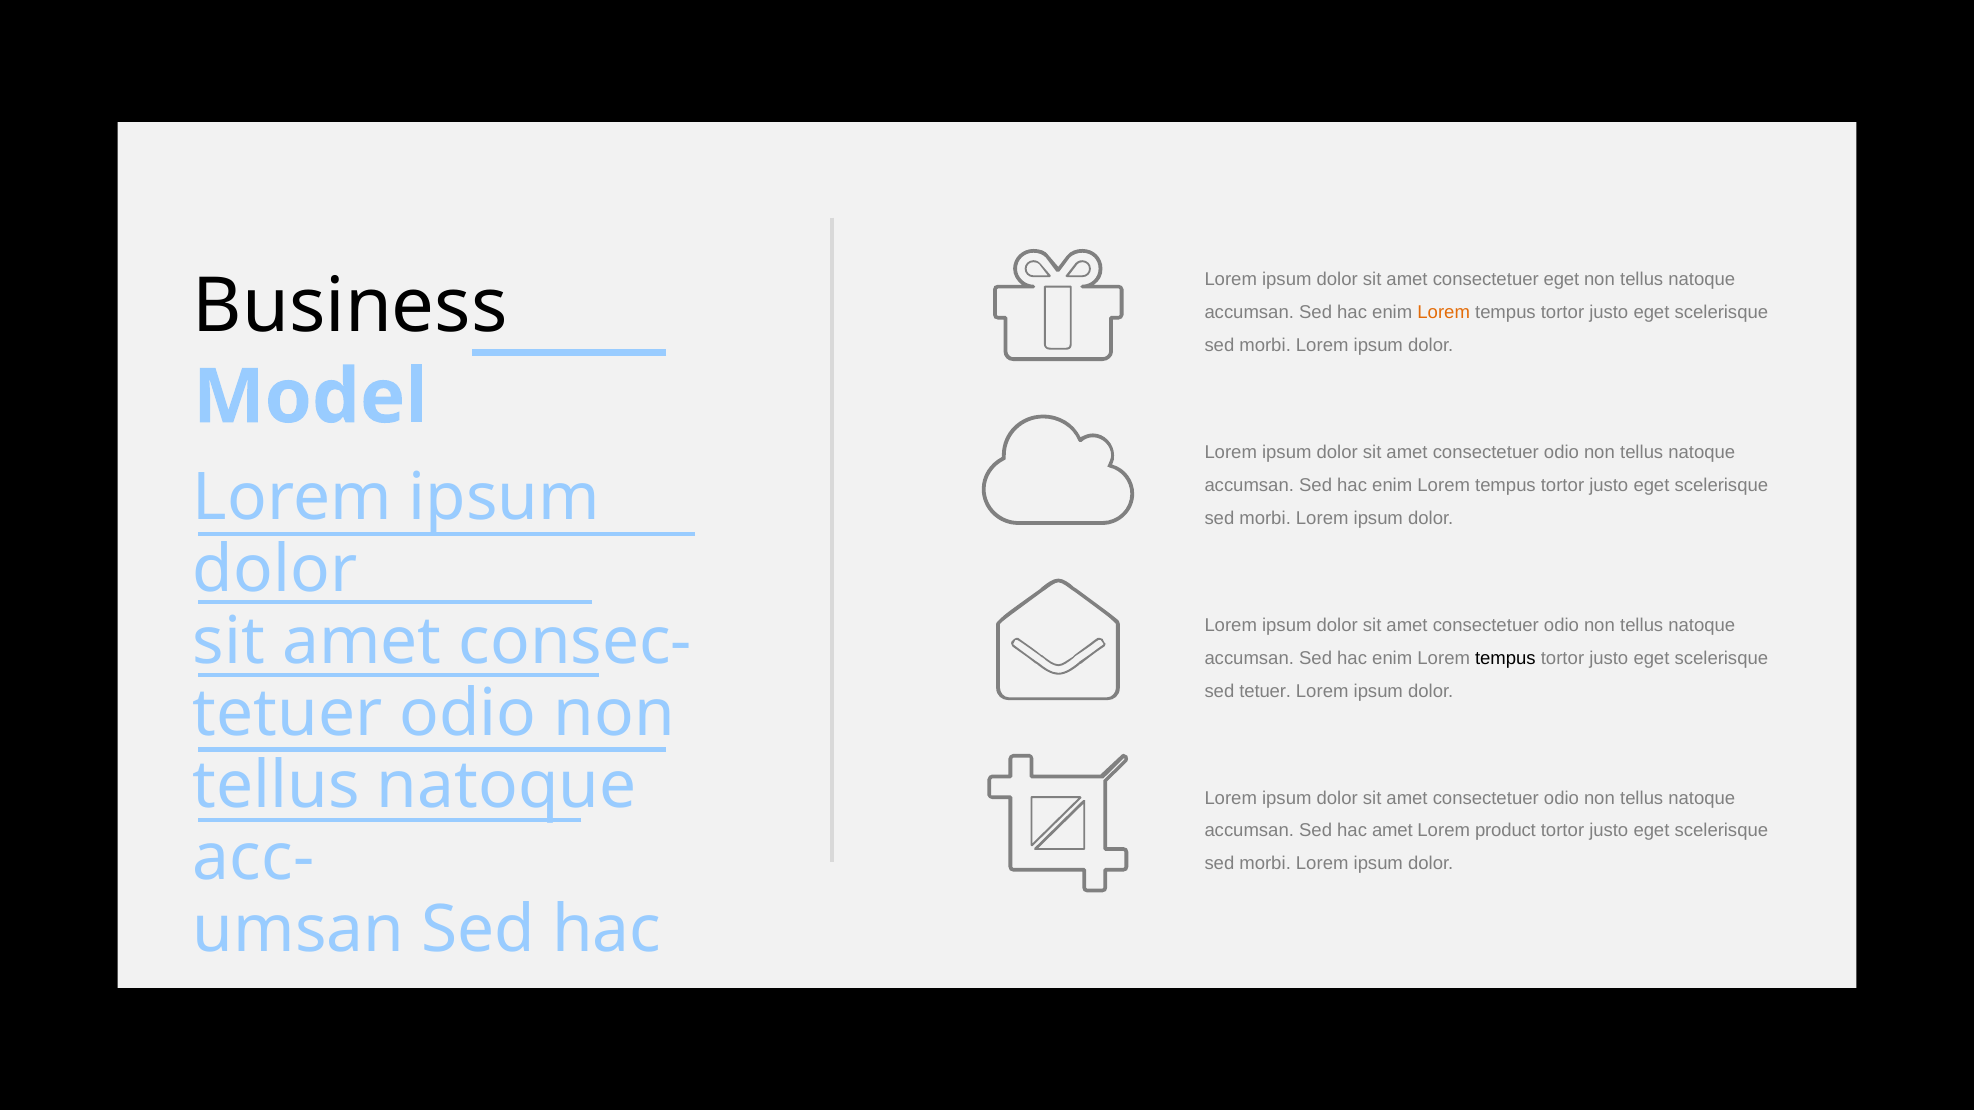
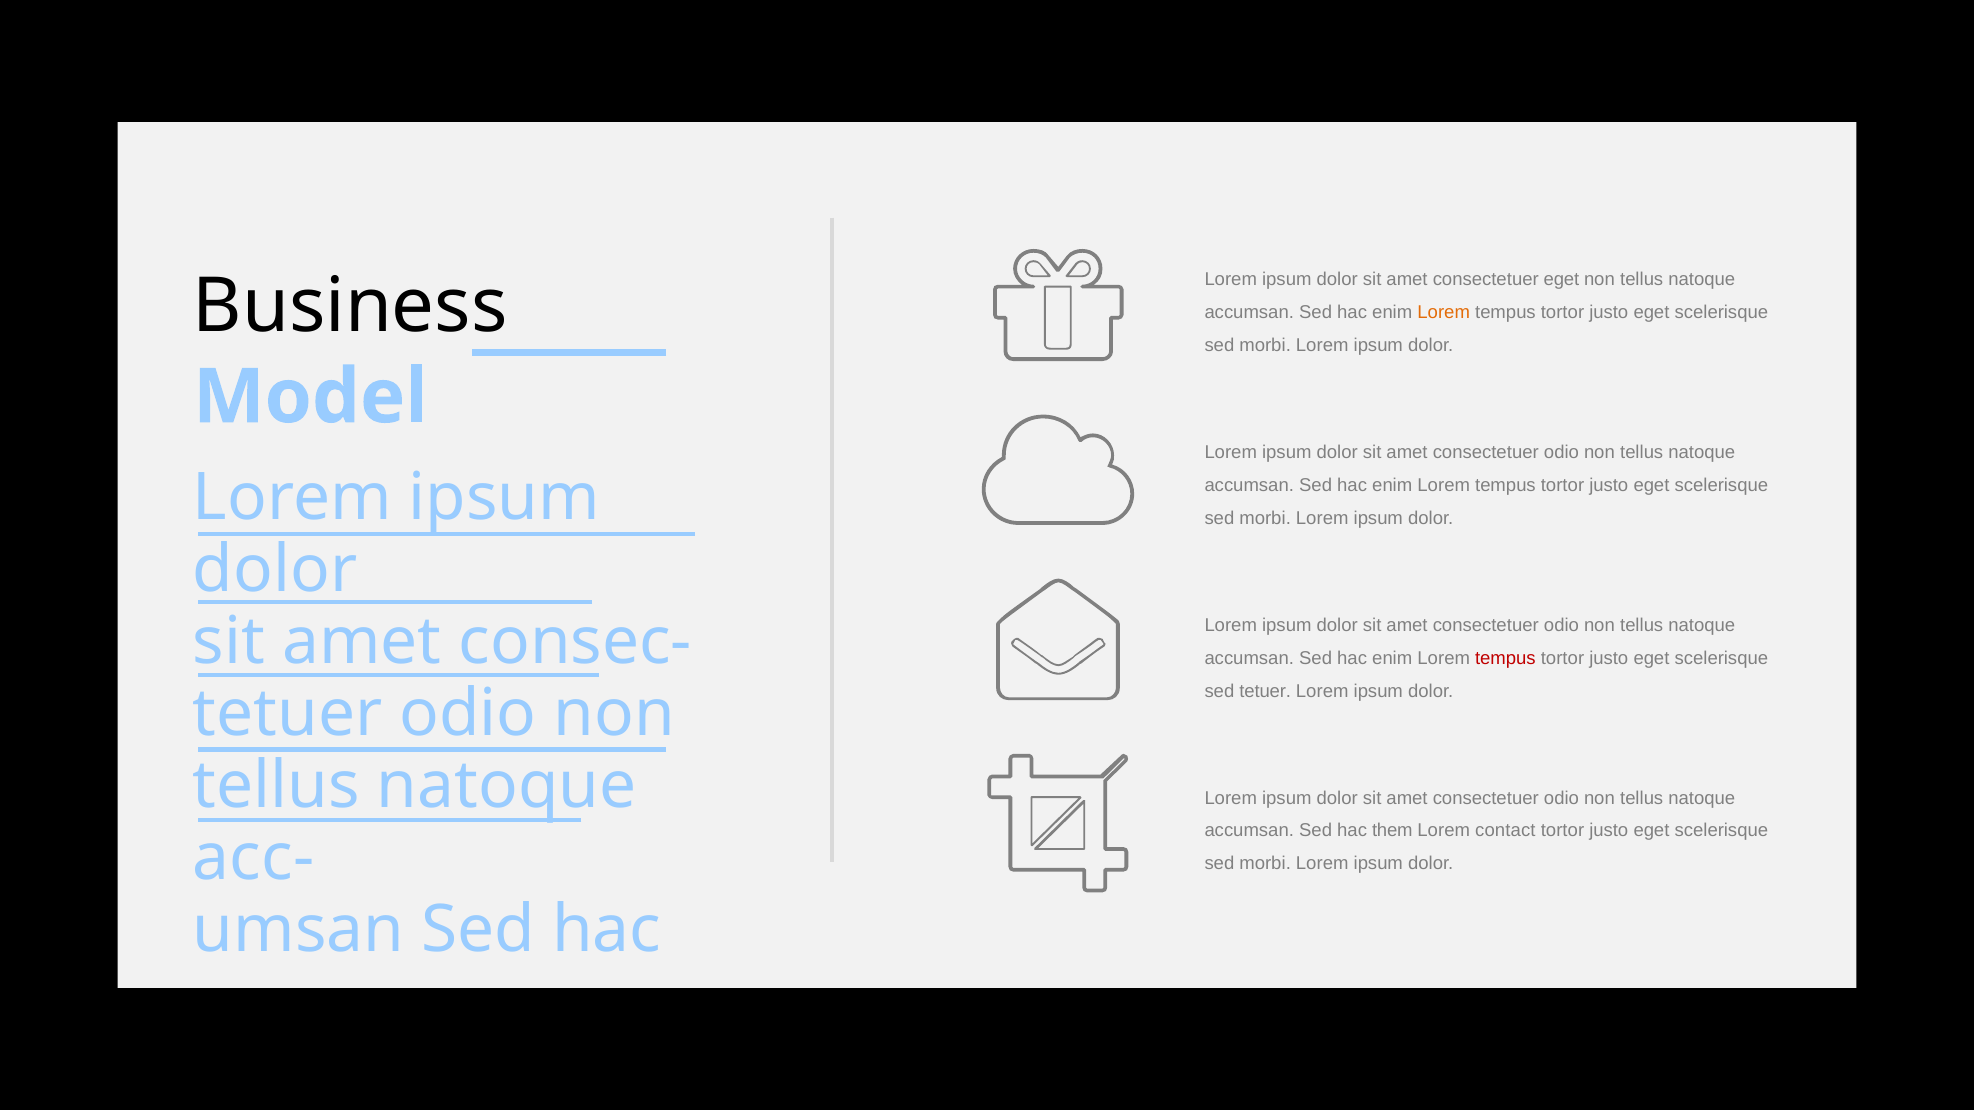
tempus colour: black -> red (1505, 658)
hac amet: amet -> them (1392, 831)
product: product -> contact (1505, 831)
